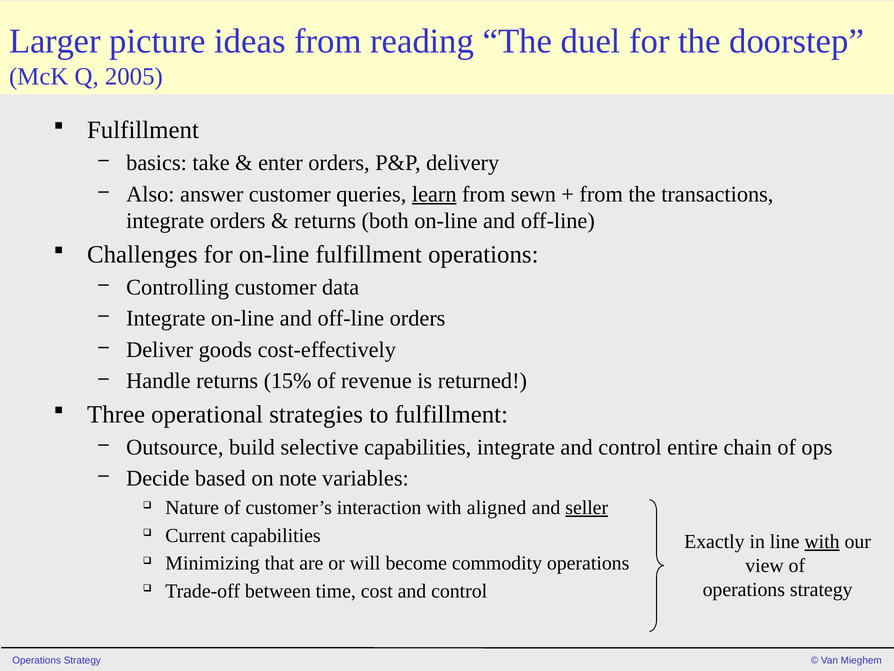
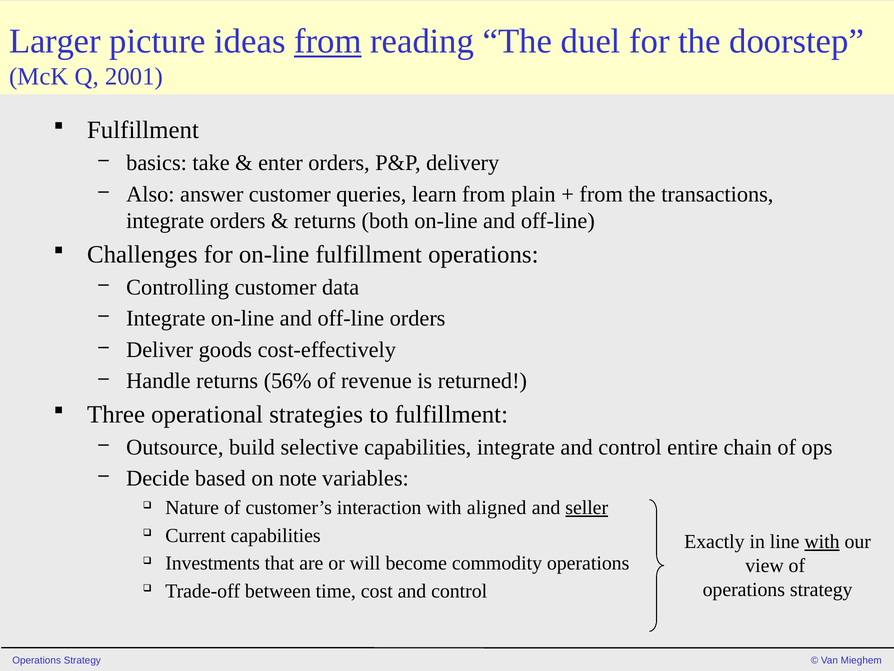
from underline: none -> present (328, 41)
2005: 2005 -> 2001 (134, 77)
learn underline: present -> none (434, 194)
sewn: sewn -> plain (533, 194)
15%: 15% -> 56% (288, 381)
Minimizing: Minimizing -> Investments (213, 563)
